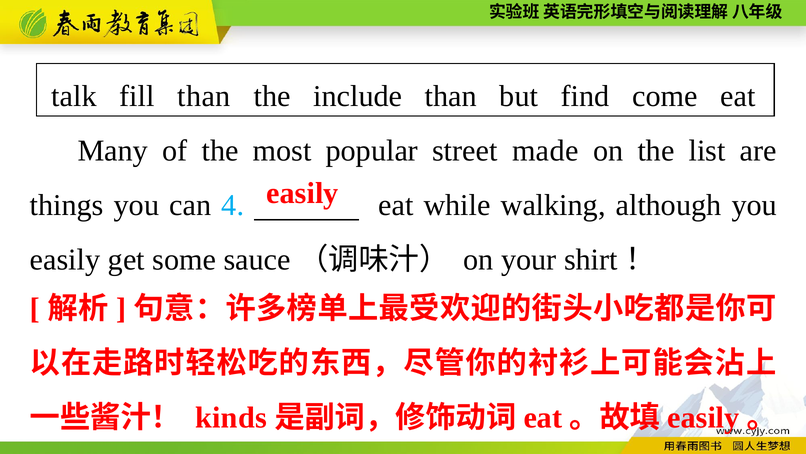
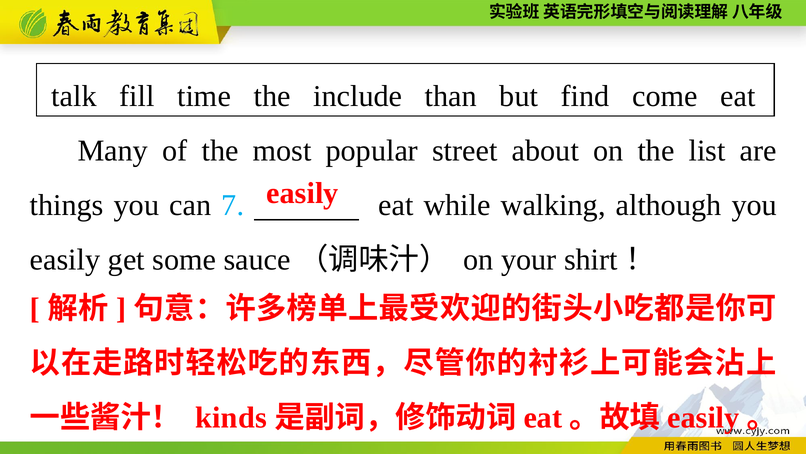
fill than: than -> time (204, 96)
made: made -> about (545, 151)
4: 4 -> 7 (233, 205)
